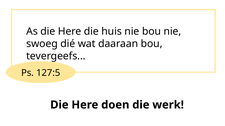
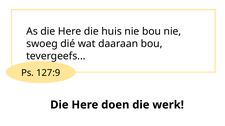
127:5: 127:5 -> 127:9 (48, 73)
